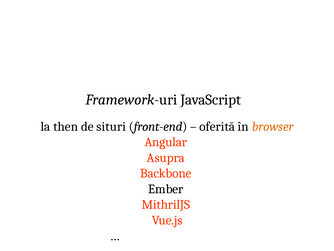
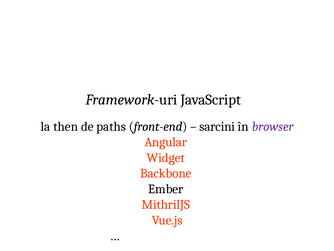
situri: situri -> paths (111, 126)
oferită: oferită -> sarcini (217, 126)
browser colour: orange -> purple (273, 126)
Asupra: Asupra -> Widget (166, 157)
